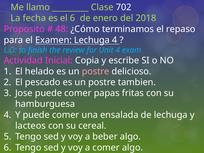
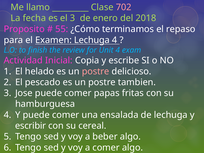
702 colour: white -> pink (124, 7)
el 6: 6 -> 3 (73, 18)
48: 48 -> 55 (62, 29)
lacteos: lacteos -> escribir (31, 126)
